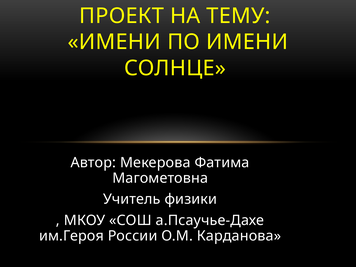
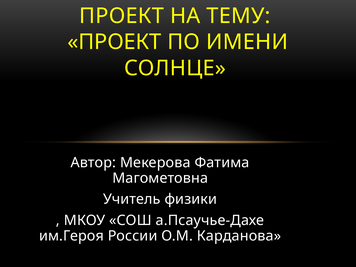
ИМЕНИ: ИМЕНИ -> ПРОЕКТ (114, 42)
